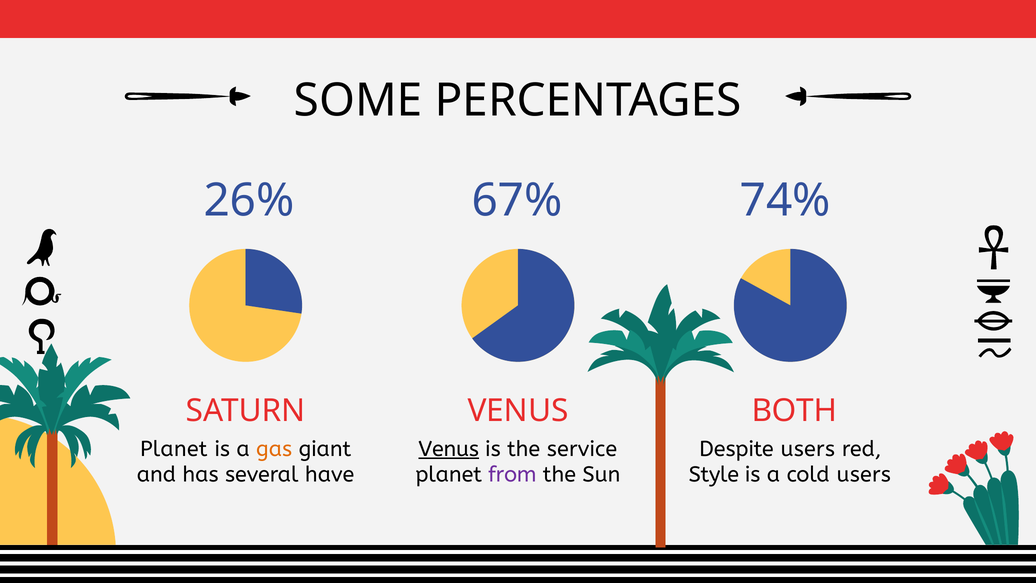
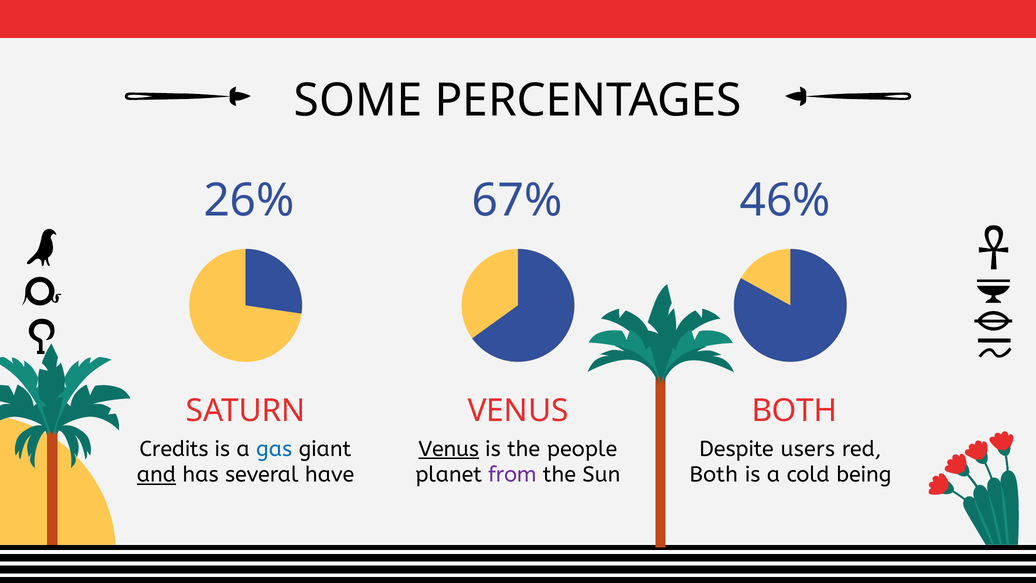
74%: 74% -> 46% (785, 201)
Planet: Planet -> Credits (174, 449)
gas colour: orange -> blue (274, 449)
service: service -> people (582, 449)
and underline: none -> present (156, 475)
Style: Style -> Both (714, 475)
cold users: users -> being (864, 475)
